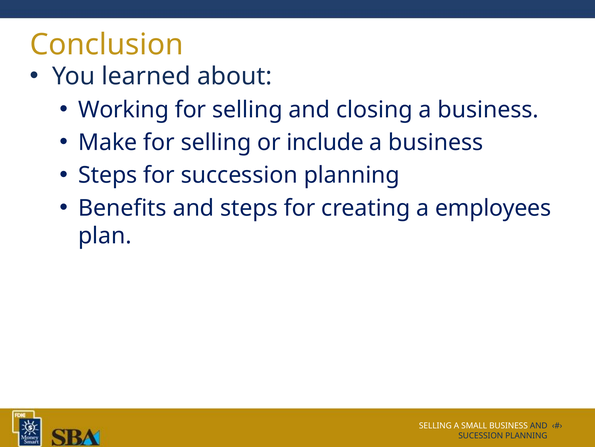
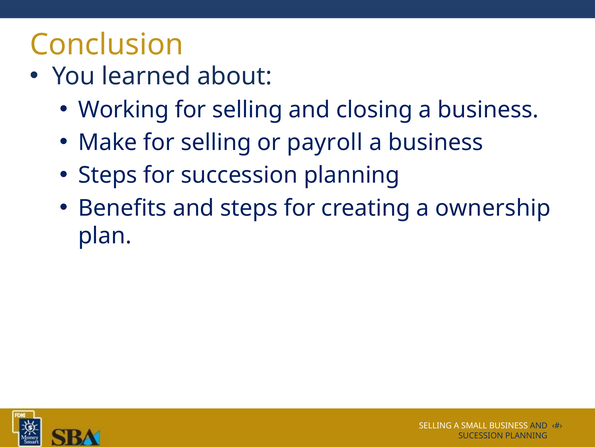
include: include -> payroll (325, 142)
employees: employees -> ownership (493, 208)
